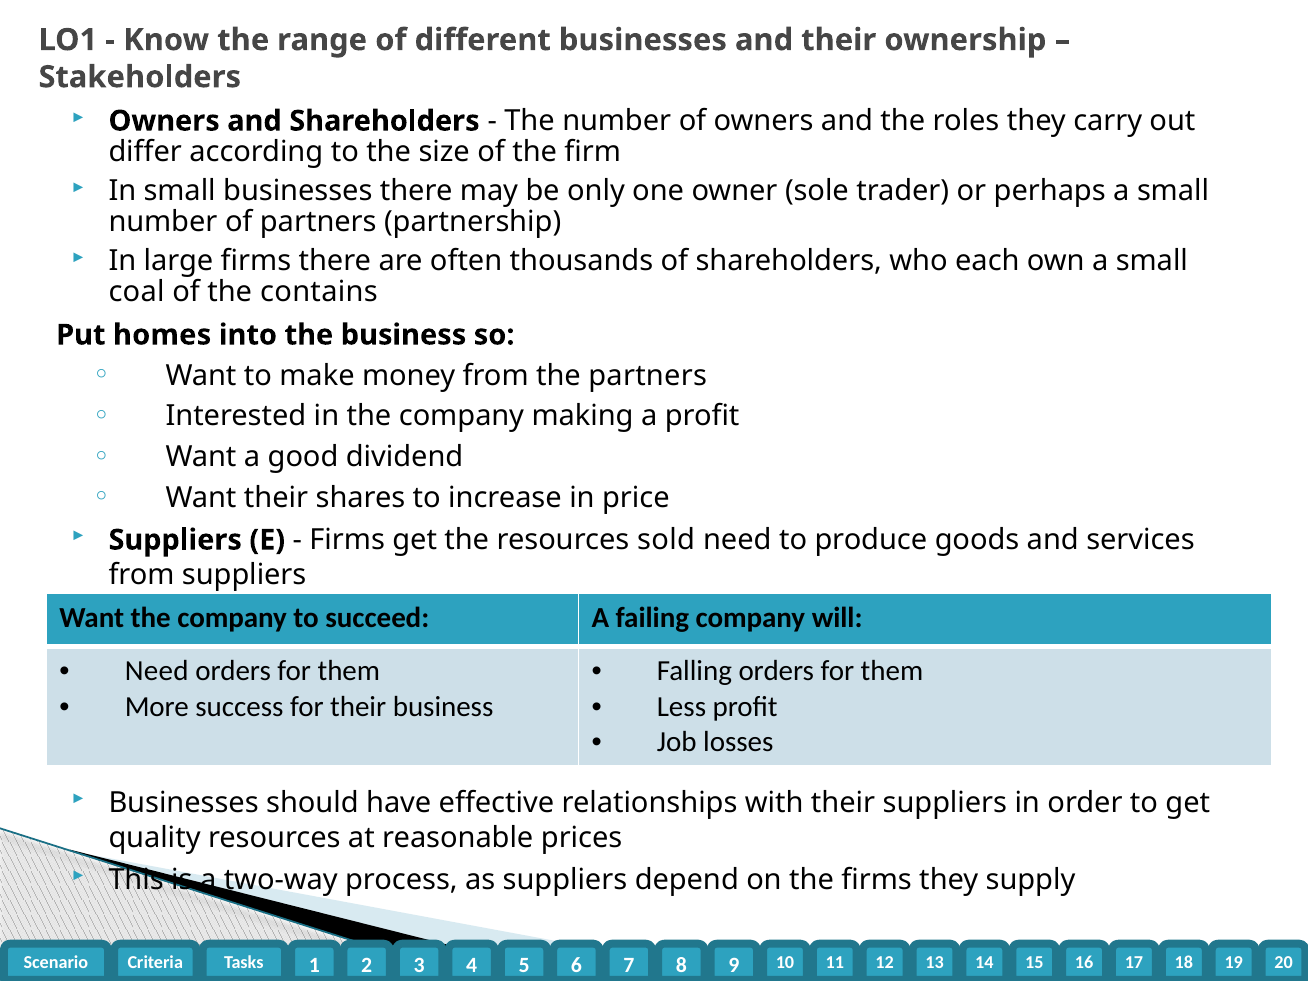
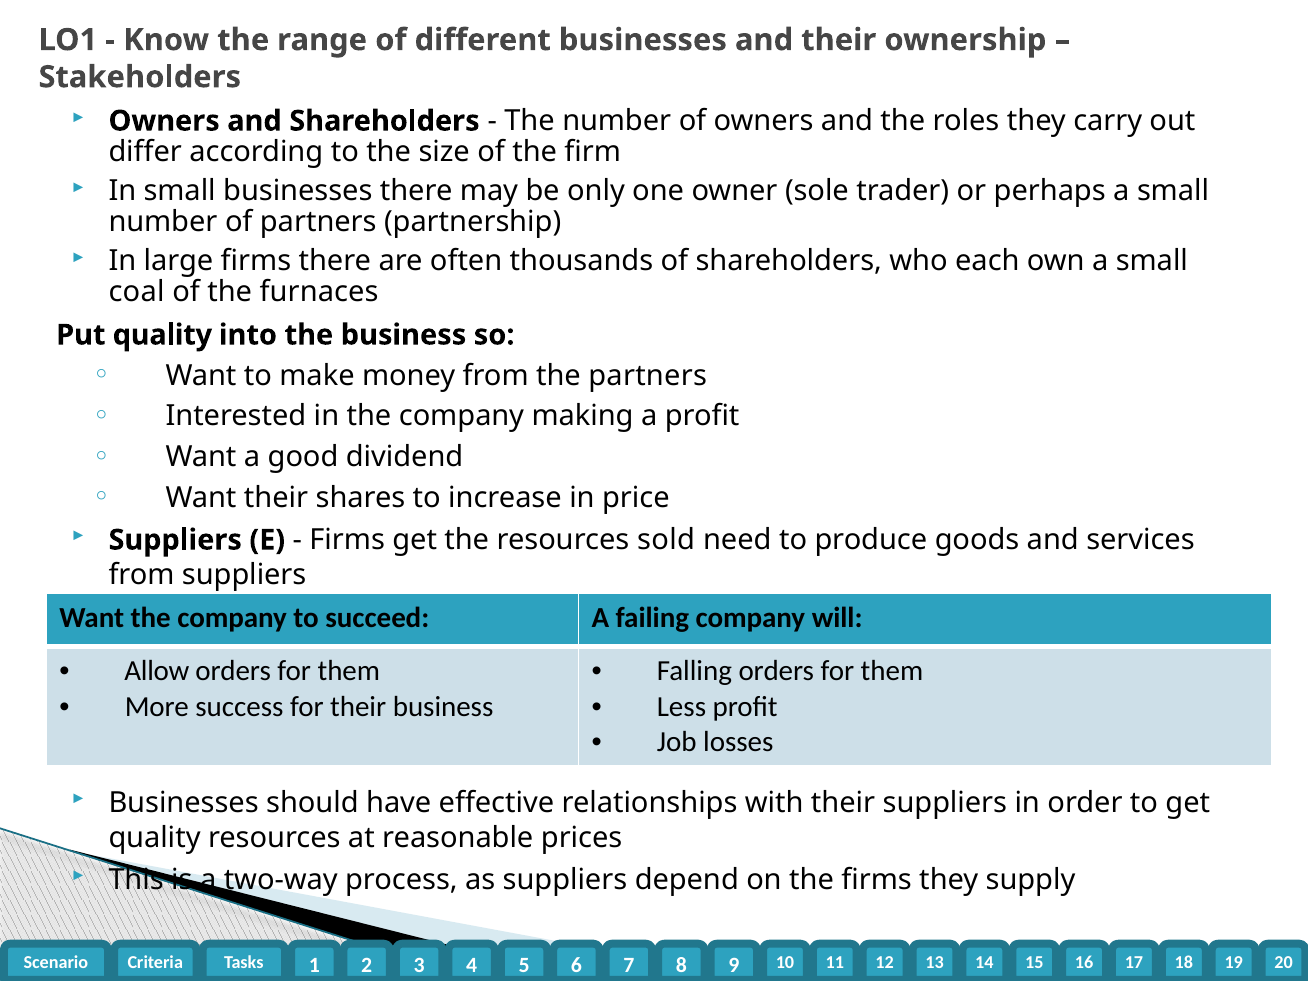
contains: contains -> furnaces (319, 292)
Put homes: homes -> quality (162, 335)
Need: Need -> Allow (157, 671)
